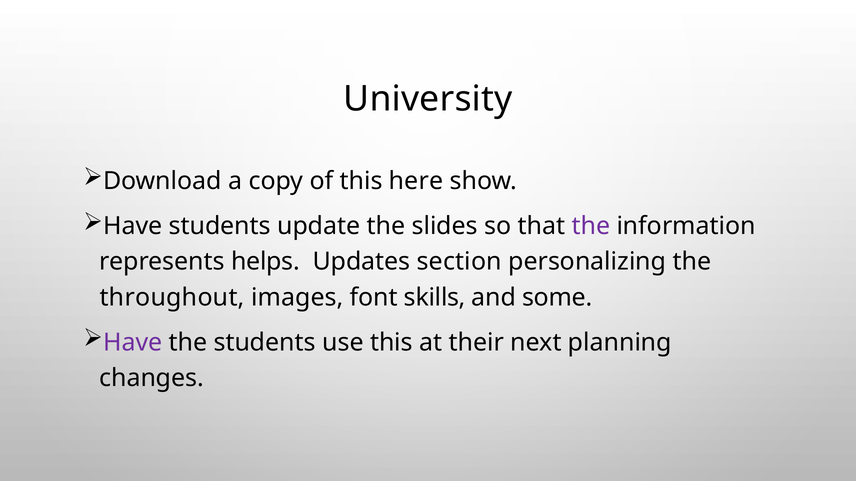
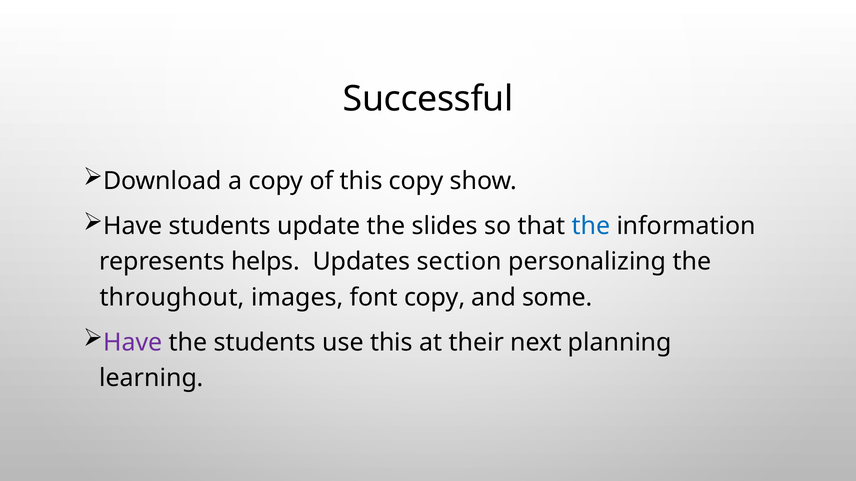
University: University -> Successful (428, 99)
this here: here -> copy (416, 181)
the colour: purple -> blue (591, 226)
font skills: skills -> copy (435, 298)
changes: changes -> learning (152, 379)
